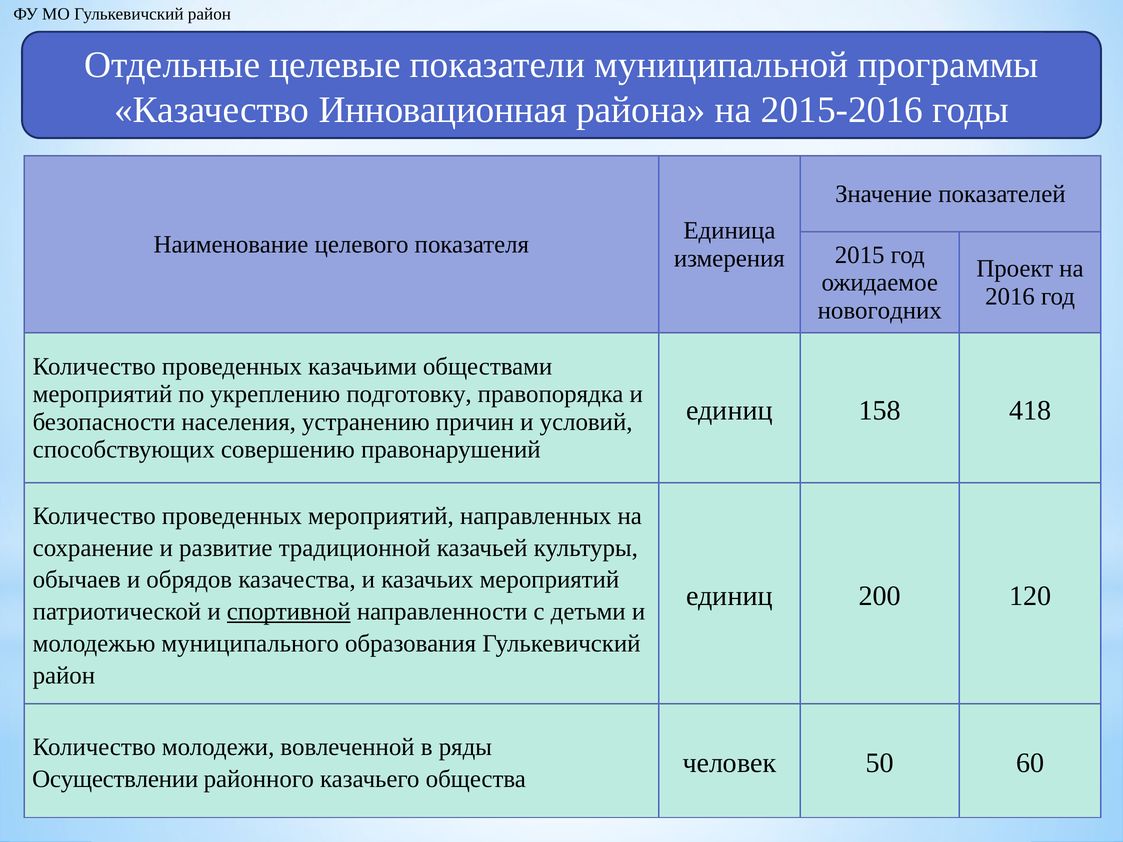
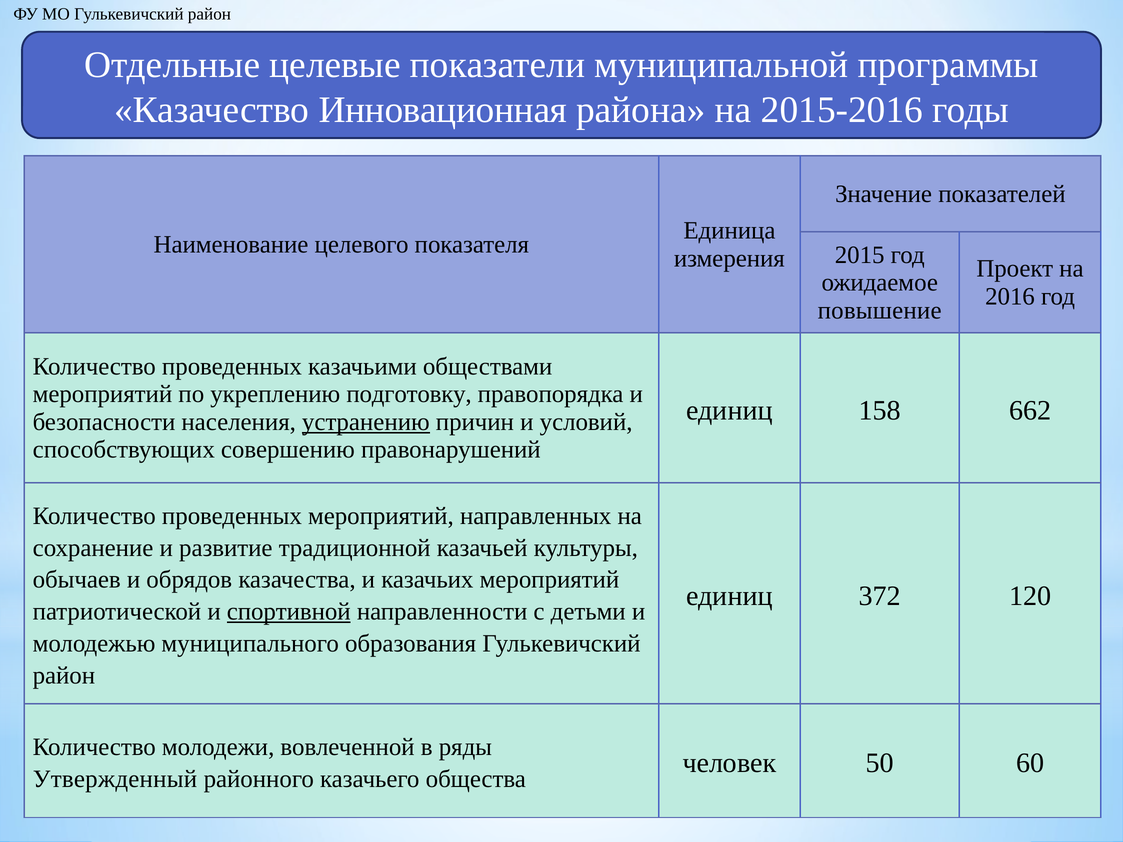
новогодних: новогодних -> повышение (880, 310)
418: 418 -> 662 (1030, 411)
устранению underline: none -> present (366, 422)
200: 200 -> 372 (880, 596)
Осуществлении: Осуществлении -> Утвержденный (115, 779)
